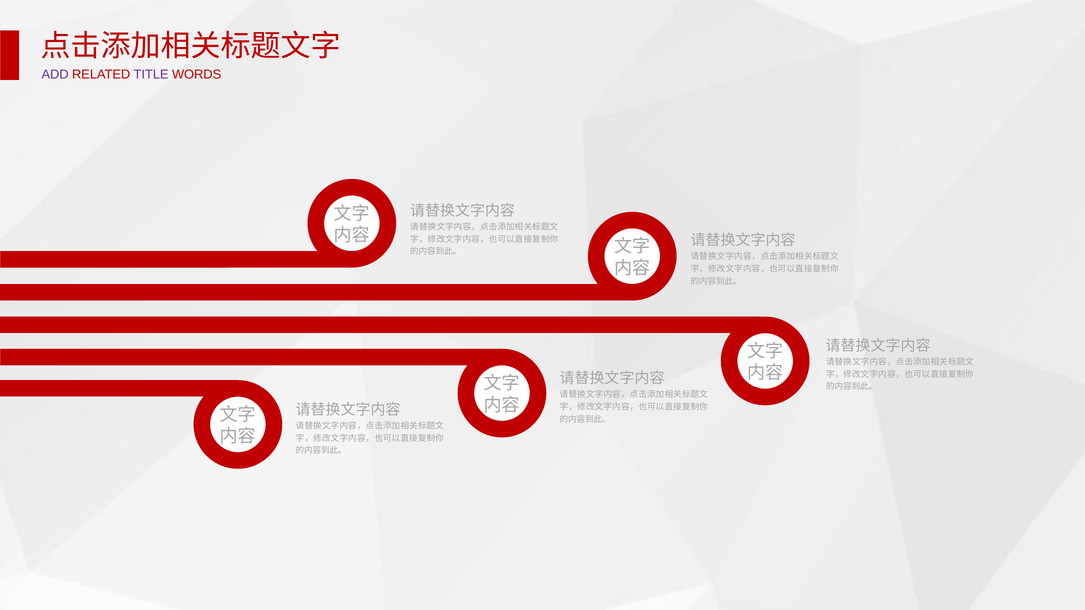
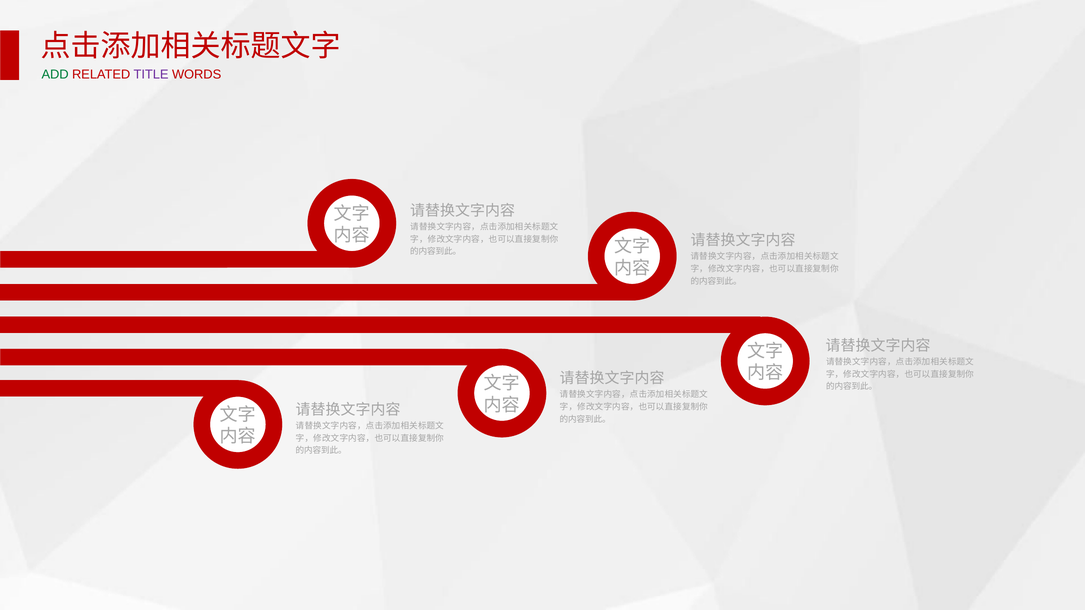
ADD colour: purple -> green (55, 74)
